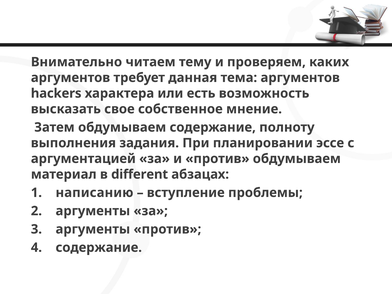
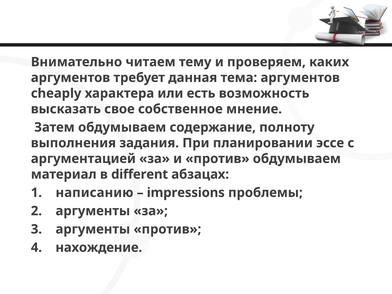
hackers: hackers -> cheaply (56, 93)
вступление: вступление -> impressions (186, 193)
4 содержание: содержание -> нахождение (99, 248)
